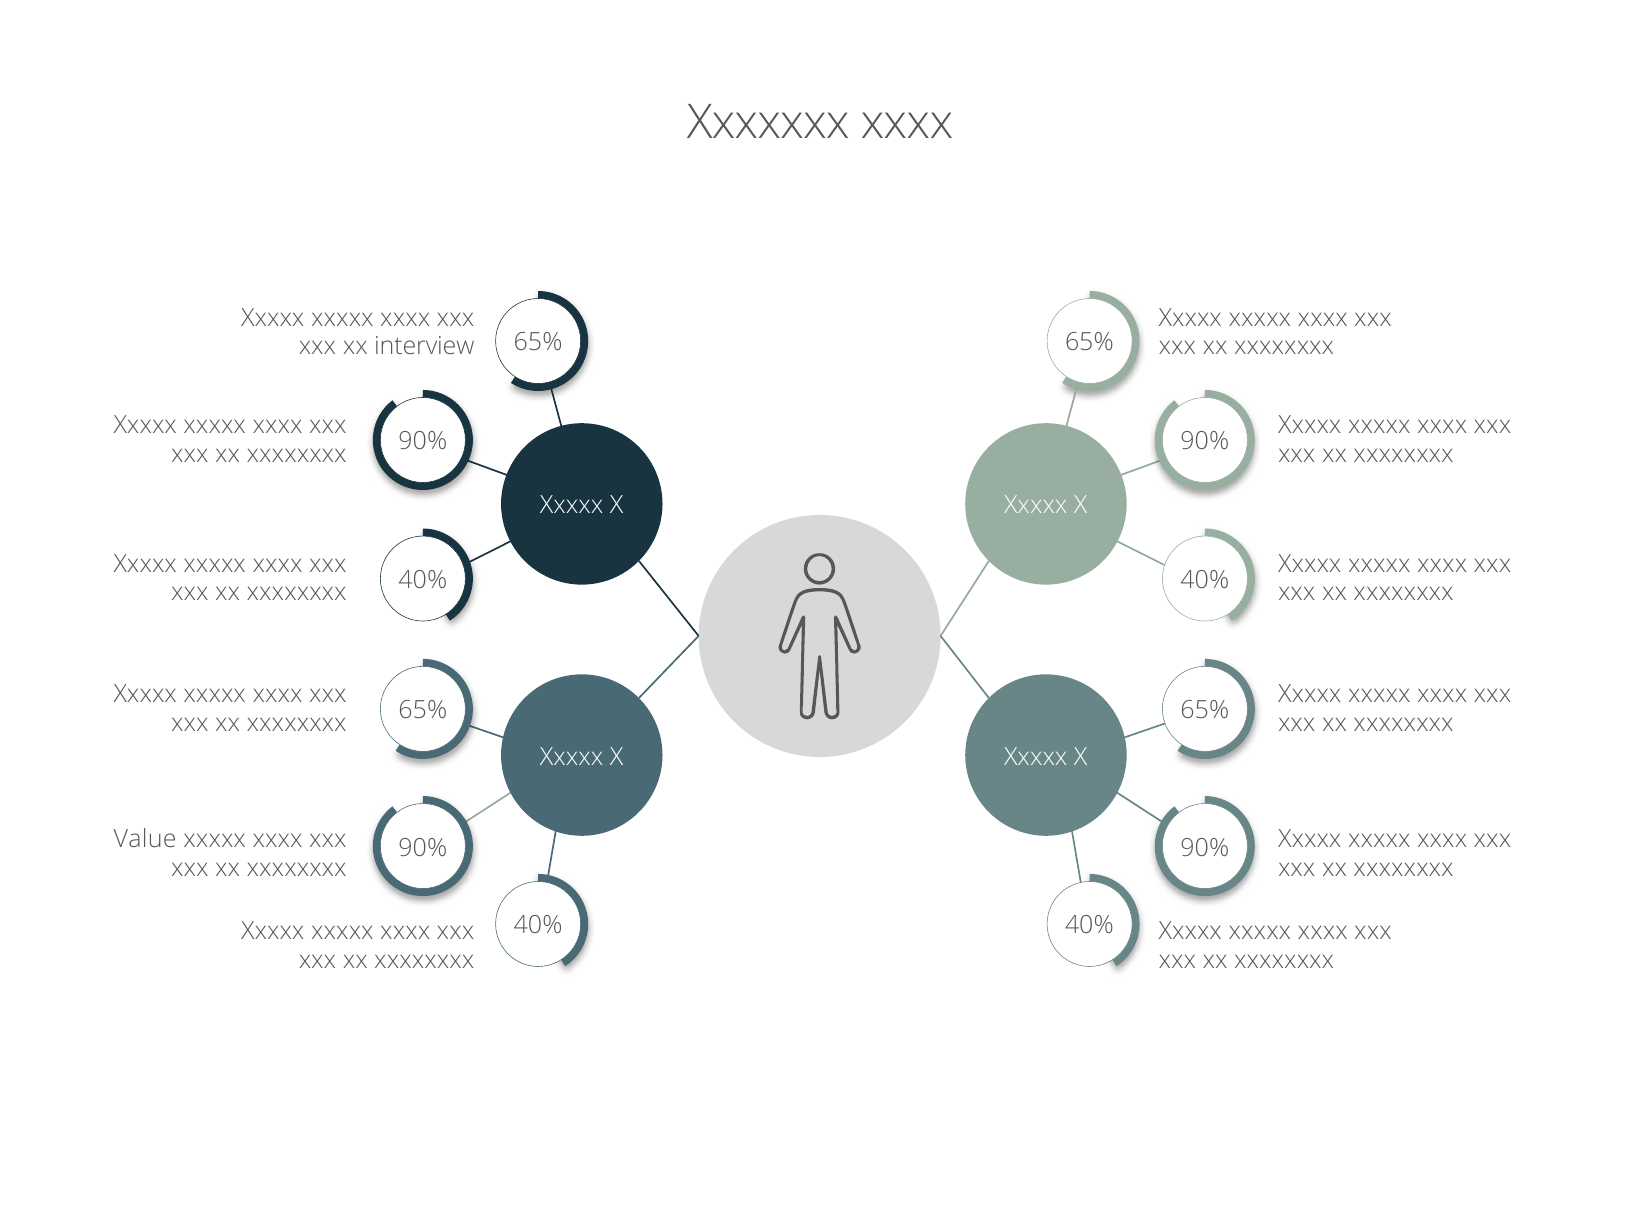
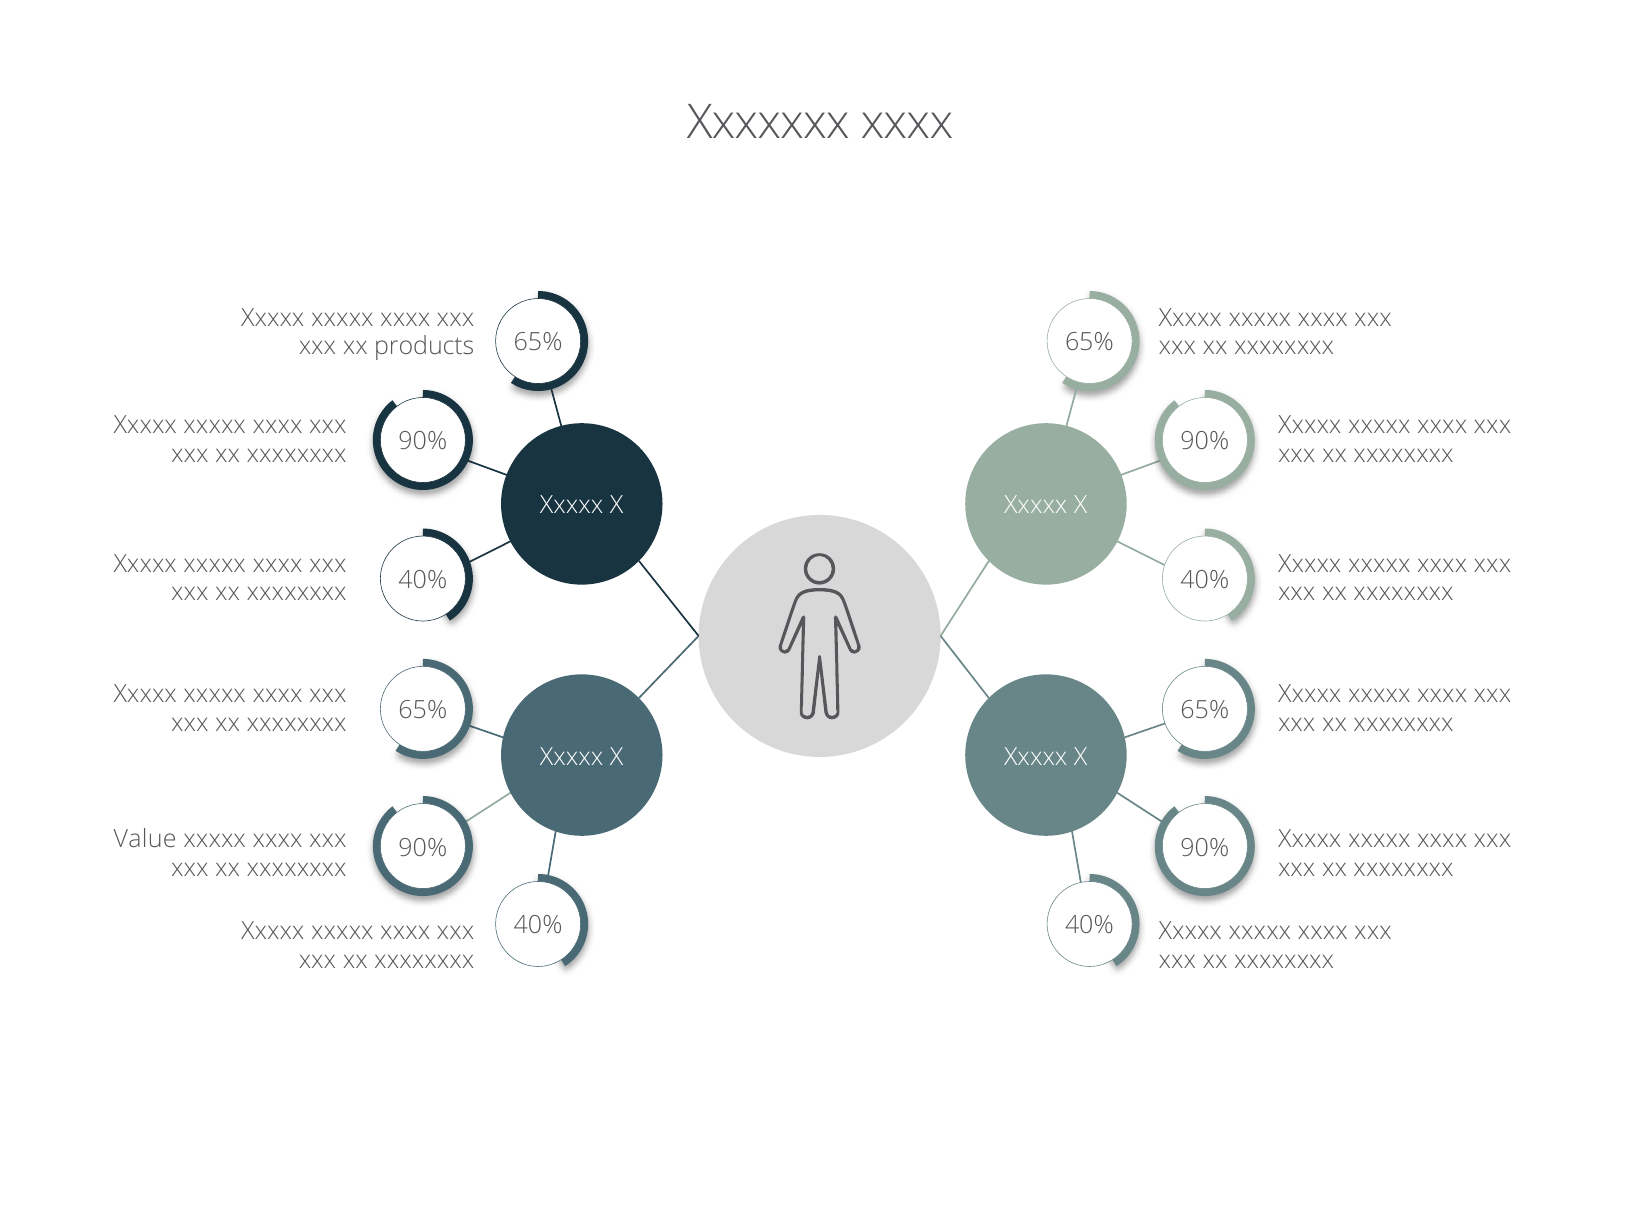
interview: interview -> products (424, 347)
